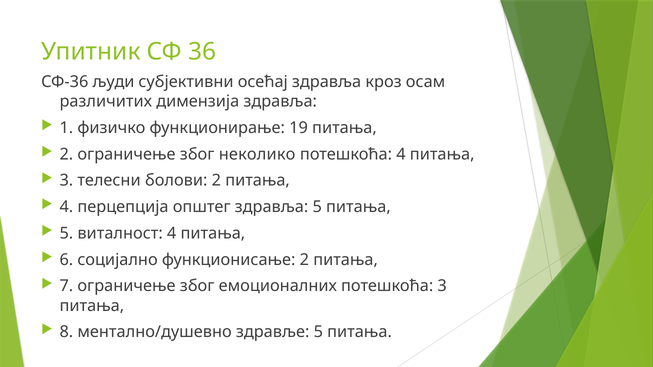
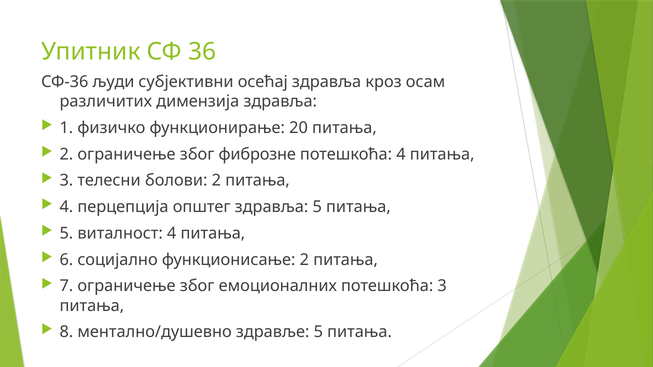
19: 19 -> 20 (299, 128)
неколико: неколико -> фиброзне (257, 154)
